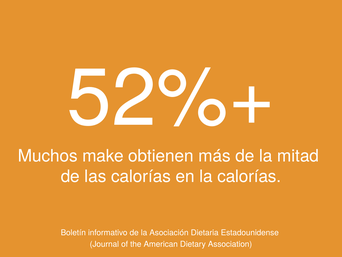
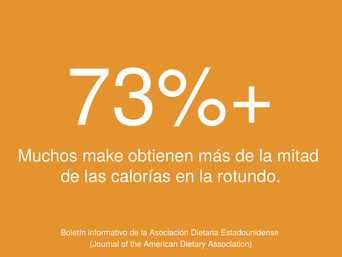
52%+: 52%+ -> 73%+ (171, 98)
la calorías: calorías -> rotundo (249, 176)
